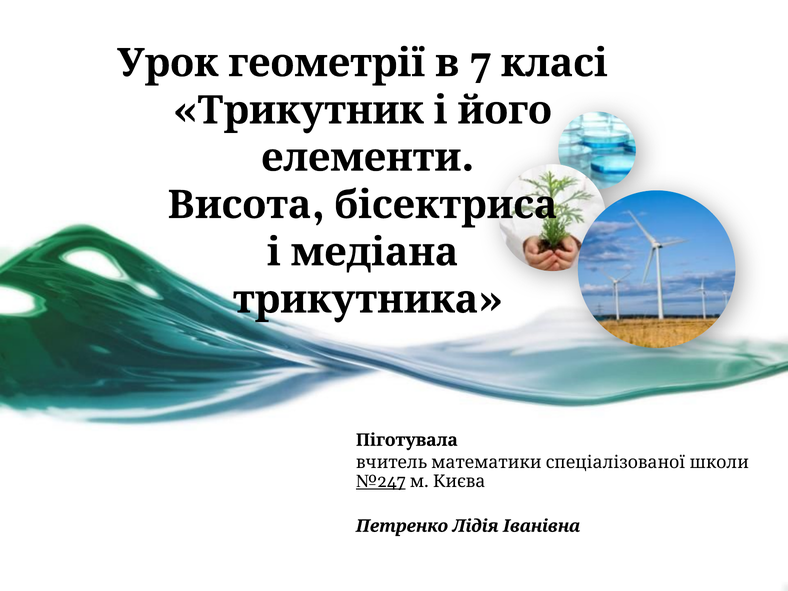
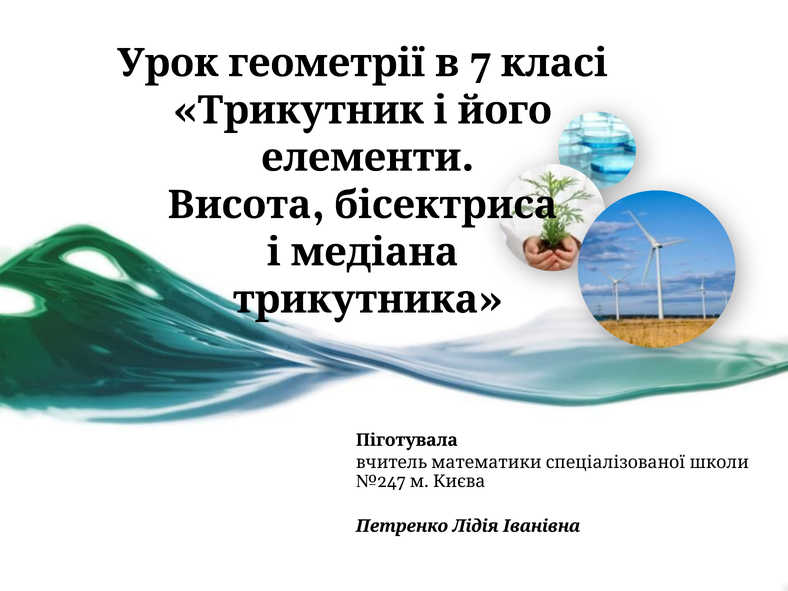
№247 underline: present -> none (381, 481)
